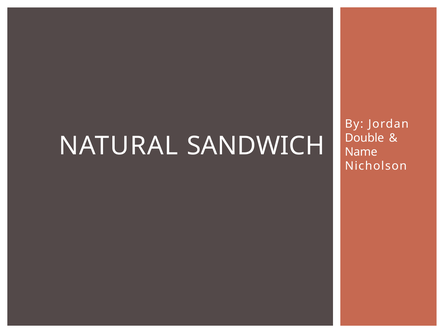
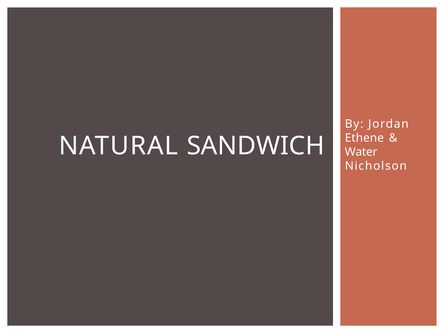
Double: Double -> Ethene (364, 138)
Name: Name -> Water (361, 152)
